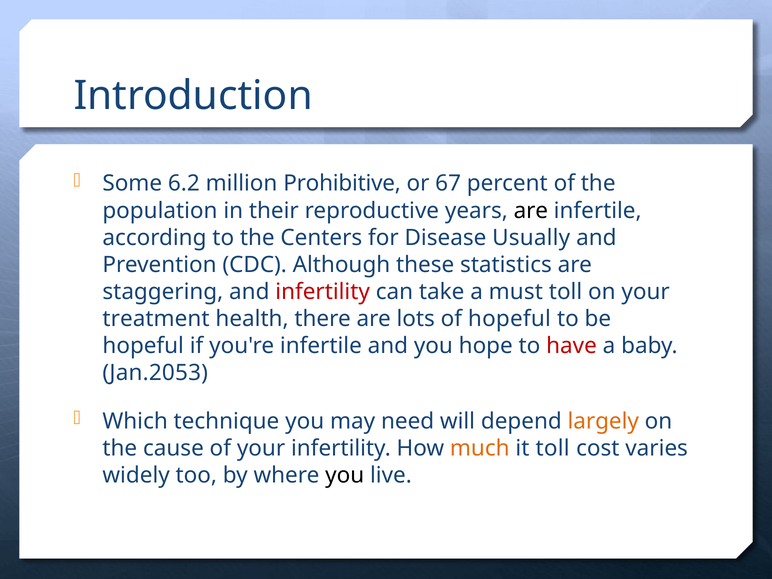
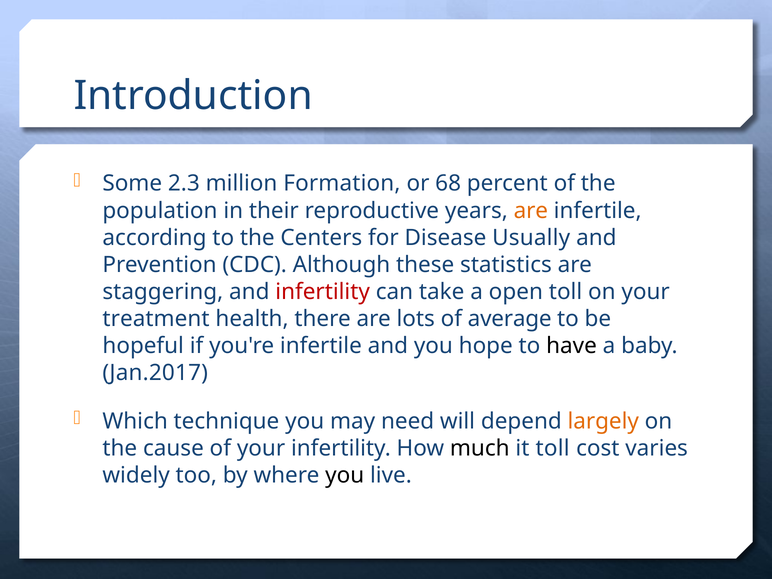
6.2: 6.2 -> 2.3 (184, 184)
Prohibitive: Prohibitive -> Formation (342, 184)
67: 67 -> 68 (448, 184)
are colour: black -> orange (531, 211)
must: must -> open (516, 292)
of hopeful: hopeful -> average (510, 319)
have colour: red -> black (572, 346)
Jan.2053: Jan.2053 -> Jan.2017 (155, 373)
much colour: orange -> black (480, 448)
